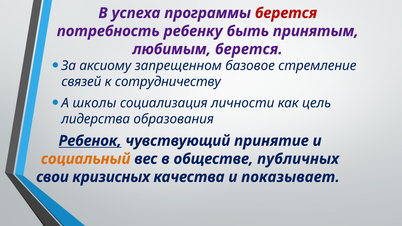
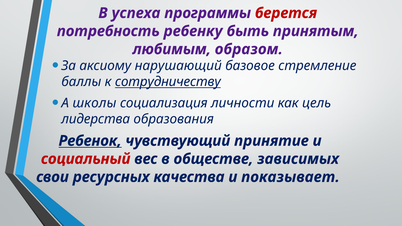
любимым берется: берется -> образом (249, 49)
запрещенном: запрещенном -> нарушающий (178, 66)
связей: связей -> баллы (81, 82)
сотрудничеству underline: none -> present (168, 82)
социальный colour: orange -> red (86, 159)
публичных: публичных -> зависимых (298, 159)
кризисных: кризисных -> ресурсных (111, 177)
